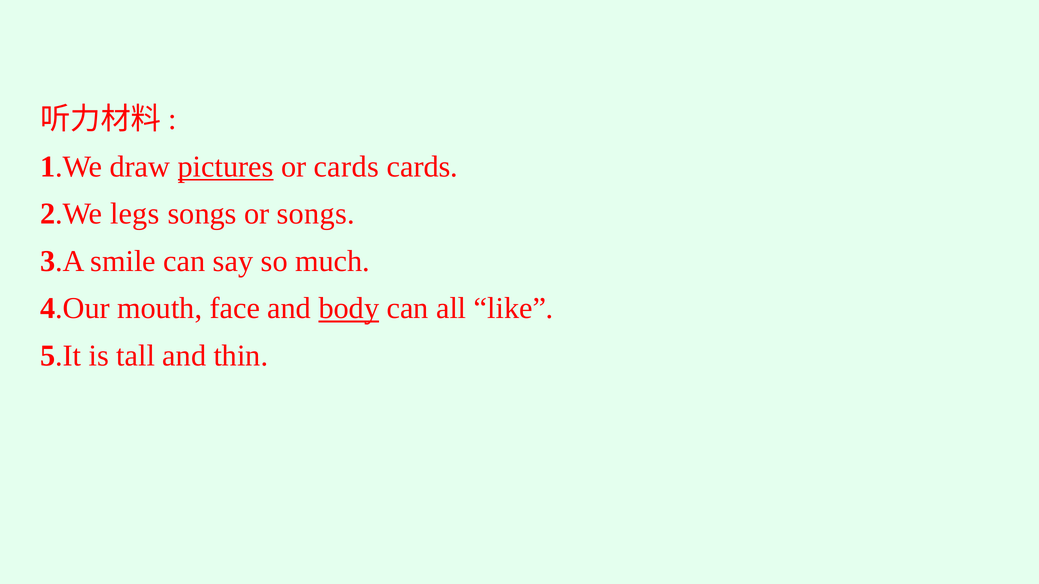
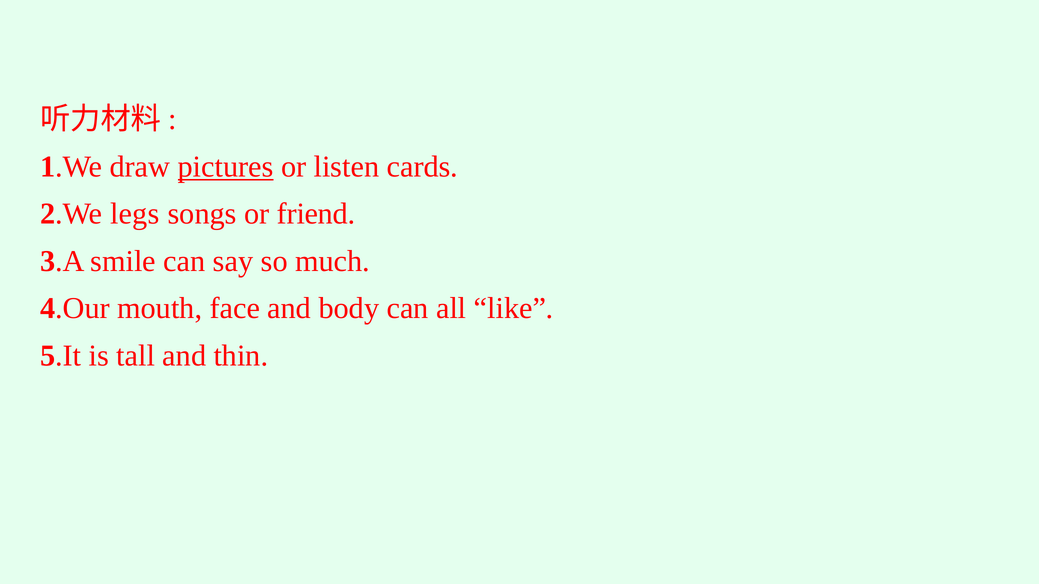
or cards: cards -> listen (346, 167)
or songs: songs -> friend (316, 214)
body underline: present -> none (349, 309)
